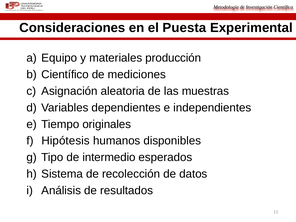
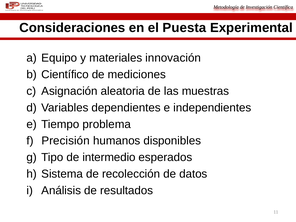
producción: producción -> innovación (173, 58)
originales: originales -> problema (107, 124)
Hipótesis: Hipótesis -> Precisión (66, 141)
